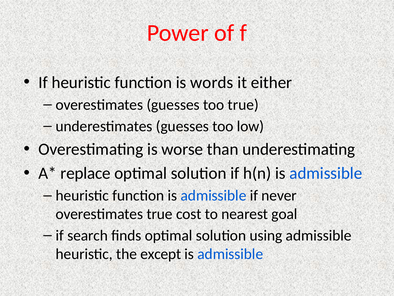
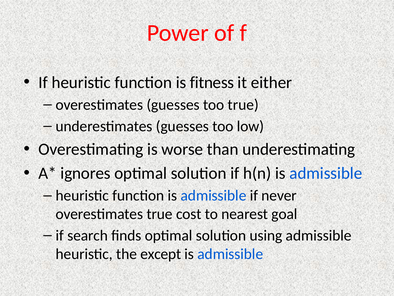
words: words -> fitness (212, 82)
replace: replace -> ignores (86, 173)
